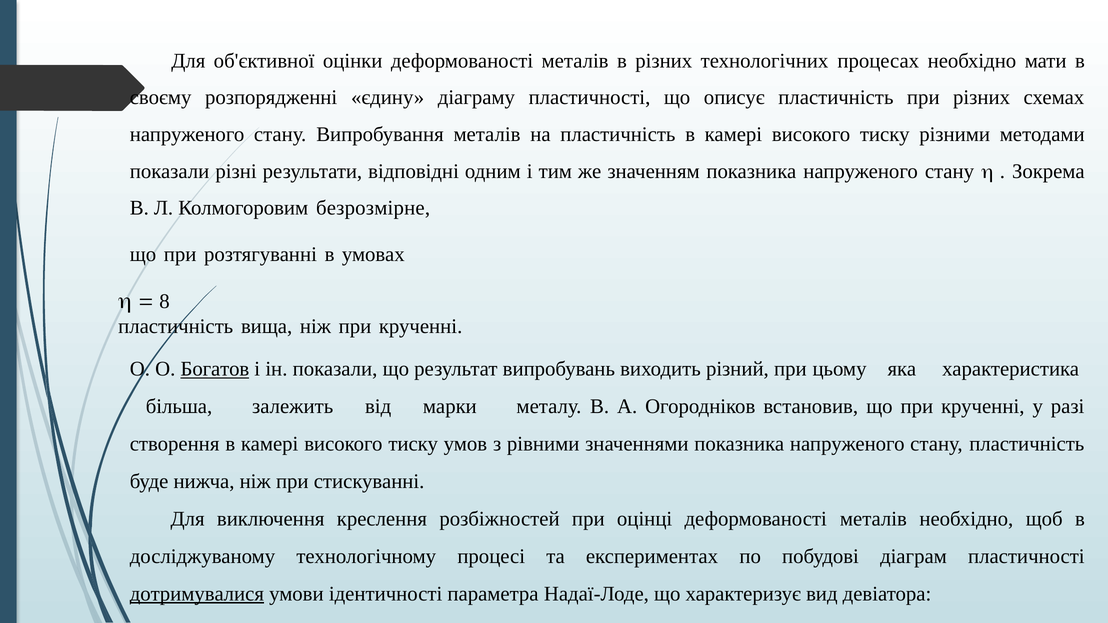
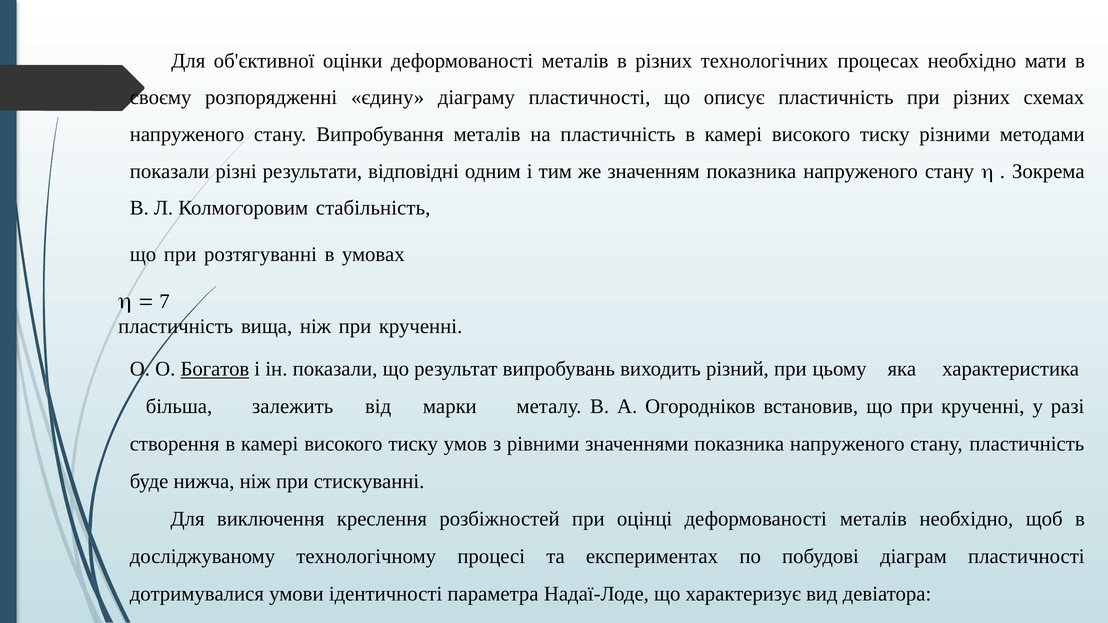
безрозмірне: безрозмірне -> стабільність (373, 208)
8: 8 -> 7 (165, 301)
дотримувалися underline: present -> none (197, 594)
